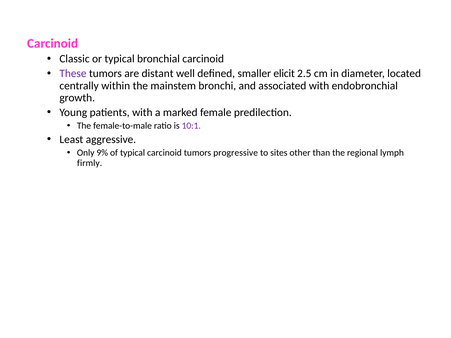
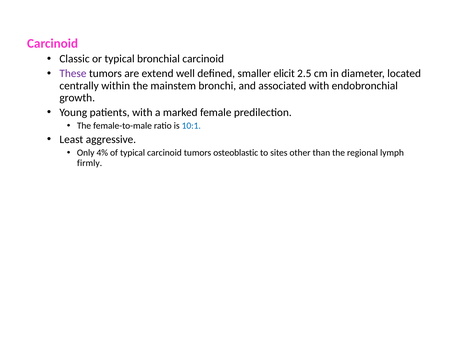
distant: distant -> extend (158, 73)
10:1 colour: purple -> blue (191, 126)
9%: 9% -> 4% (102, 153)
progressive: progressive -> osteoblastic (236, 153)
